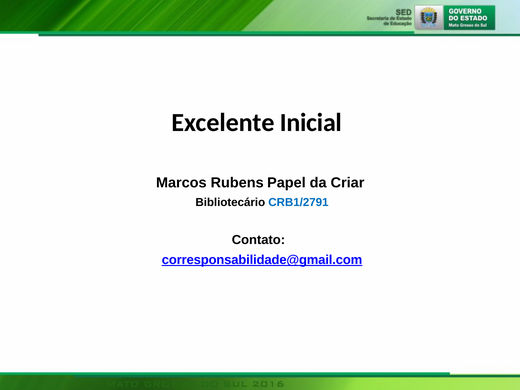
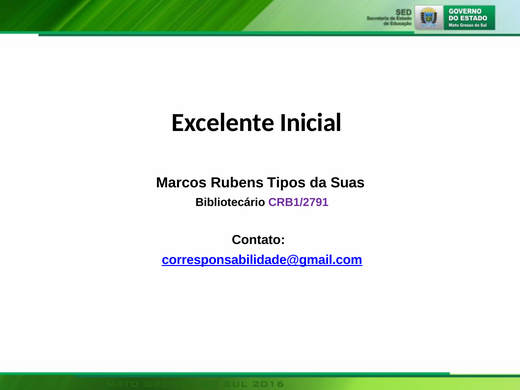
Papel: Papel -> Tipos (286, 183)
Criar: Criar -> Suas (348, 183)
CRB1/2791 colour: blue -> purple (298, 202)
